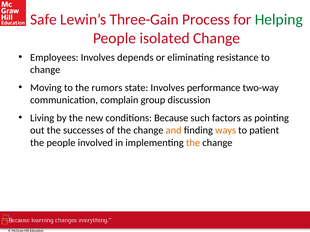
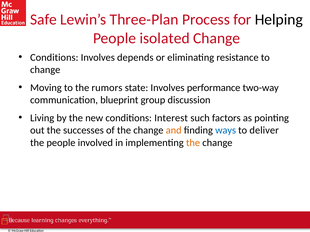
Three-Gain: Three-Gain -> Three-Plan (144, 20)
Helping colour: green -> black (279, 20)
Employees: Employees -> Conditions (54, 58)
complain: complain -> blueprint (119, 100)
Because: Because -> Interest (171, 118)
ways colour: orange -> blue (226, 131)
patient: patient -> deliver (264, 131)
